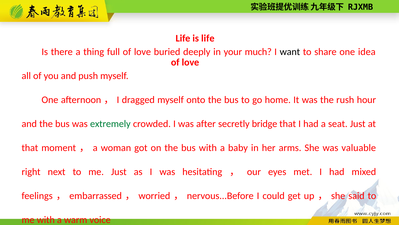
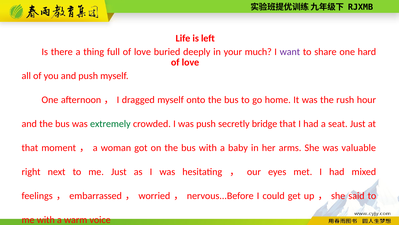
is life: life -> left (208, 38)
want colour: black -> purple (290, 52)
idea: idea -> hard (367, 52)
was after: after -> push (206, 124)
